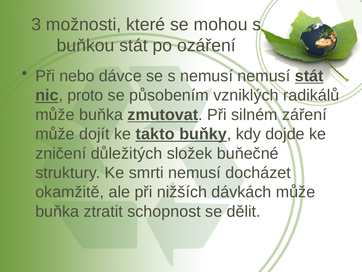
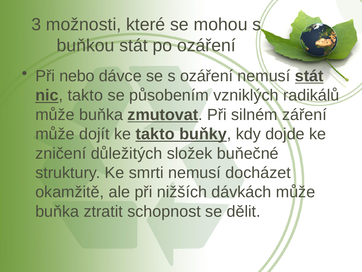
s nemusí: nemusí -> ozáření (207, 76)
nic proto: proto -> takto (85, 95)
